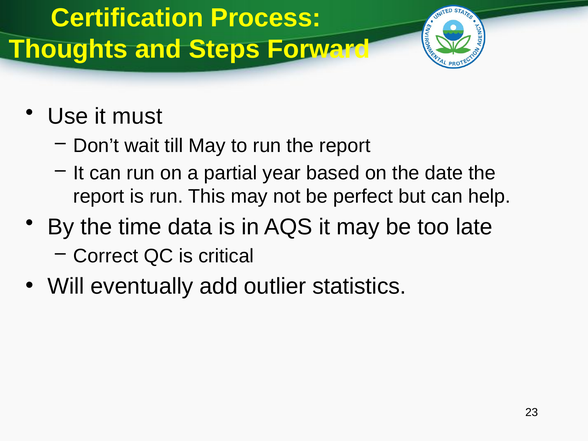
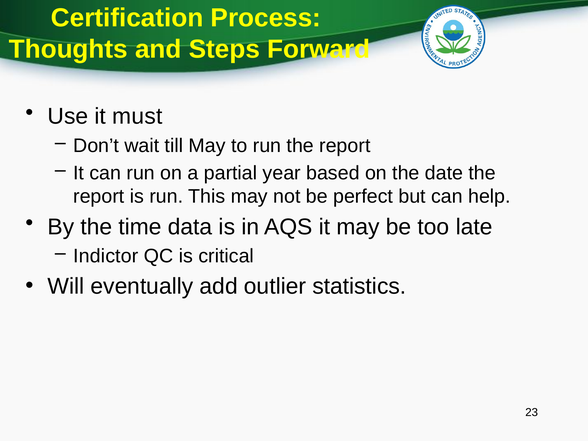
Correct: Correct -> Indictor (106, 256)
